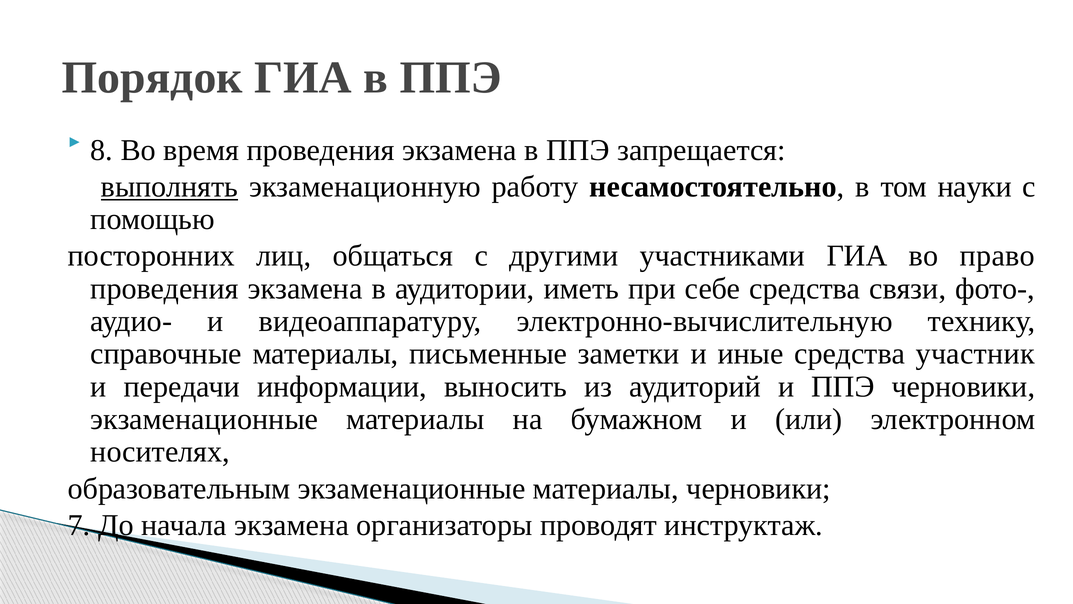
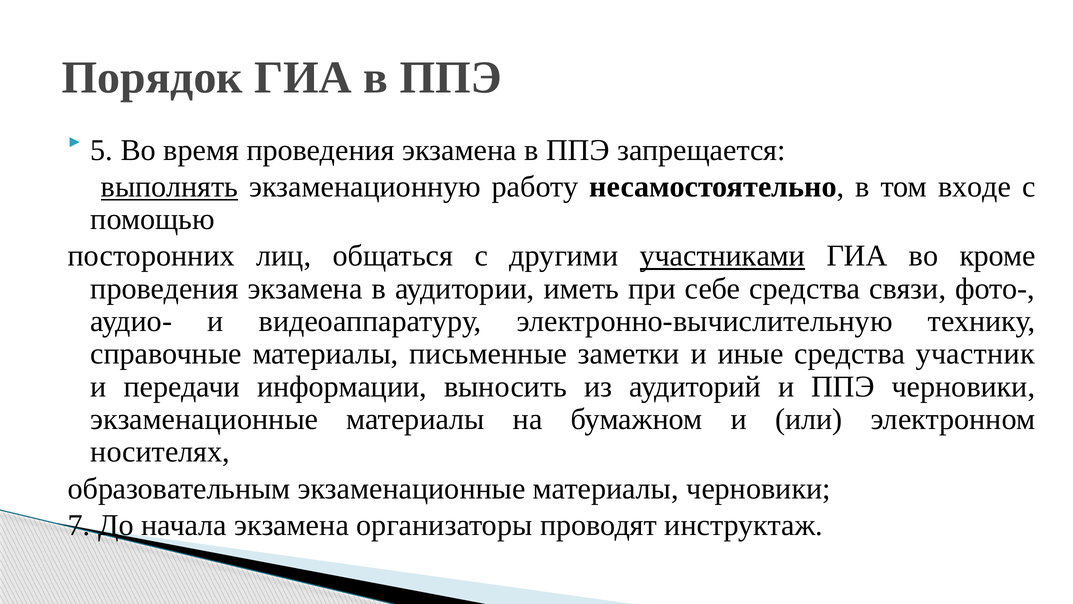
8: 8 -> 5 (102, 150)
науки: науки -> входе (975, 187)
участниками underline: none -> present (722, 256)
право: право -> кроме (998, 256)
